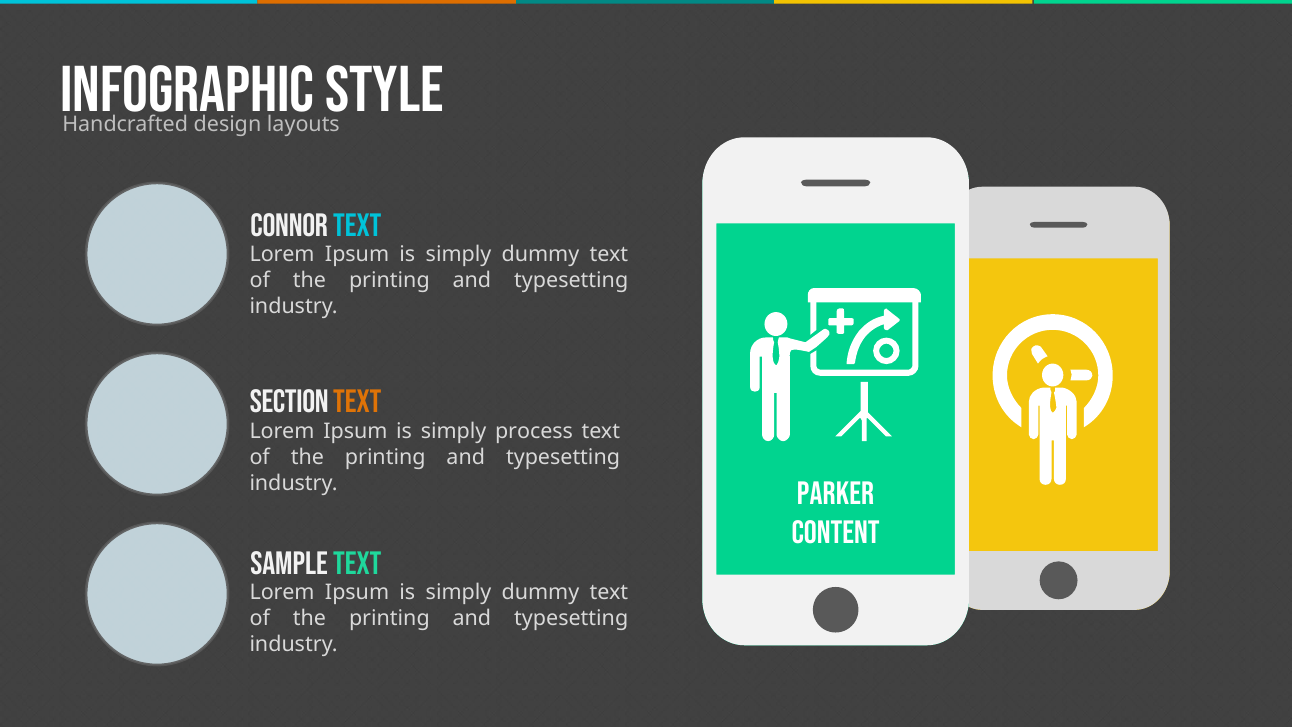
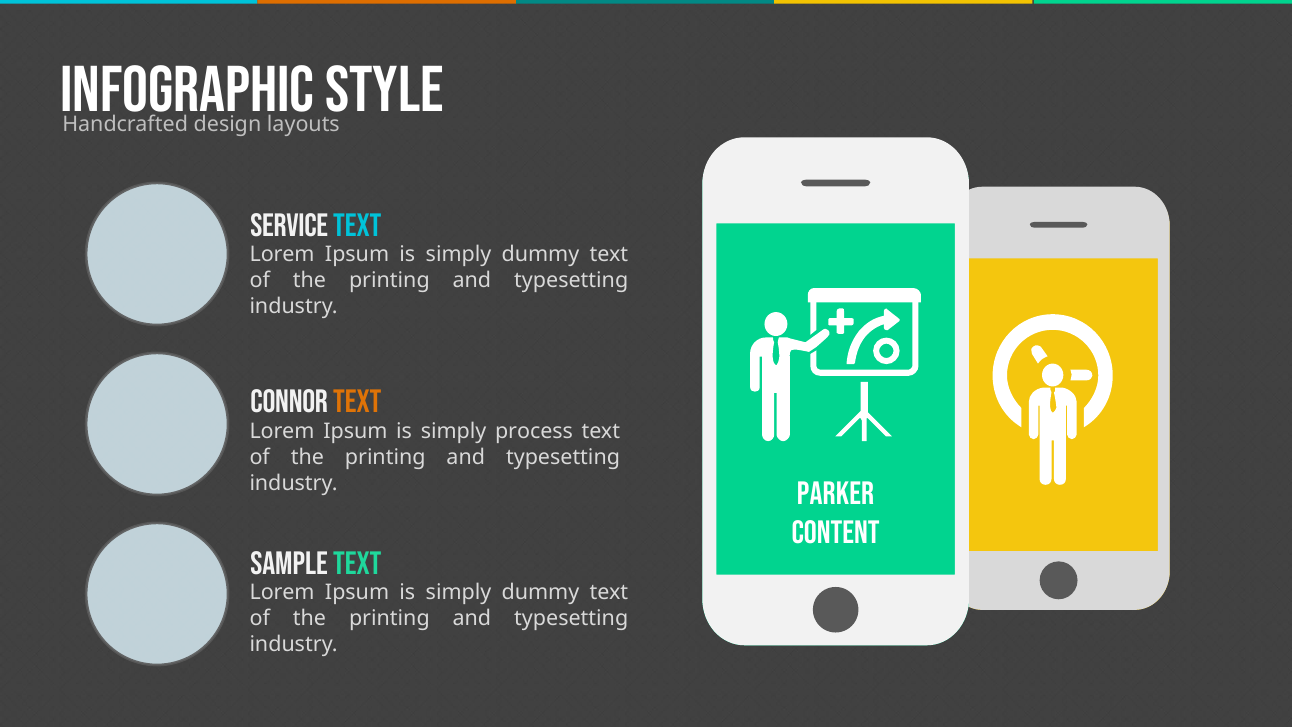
CONNOR: CONNOR -> SERVICE (289, 225)
SECTION: SECTION -> CONNOR (289, 402)
